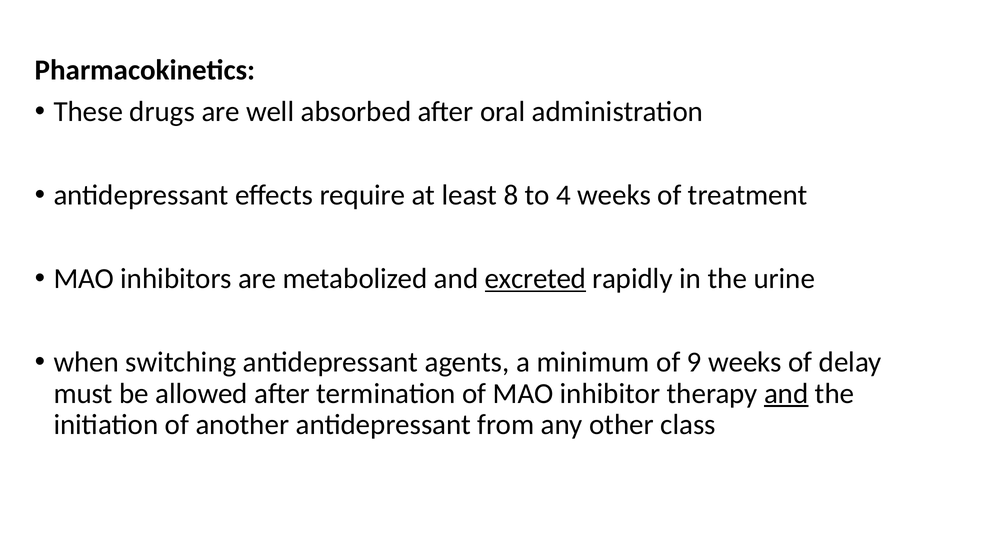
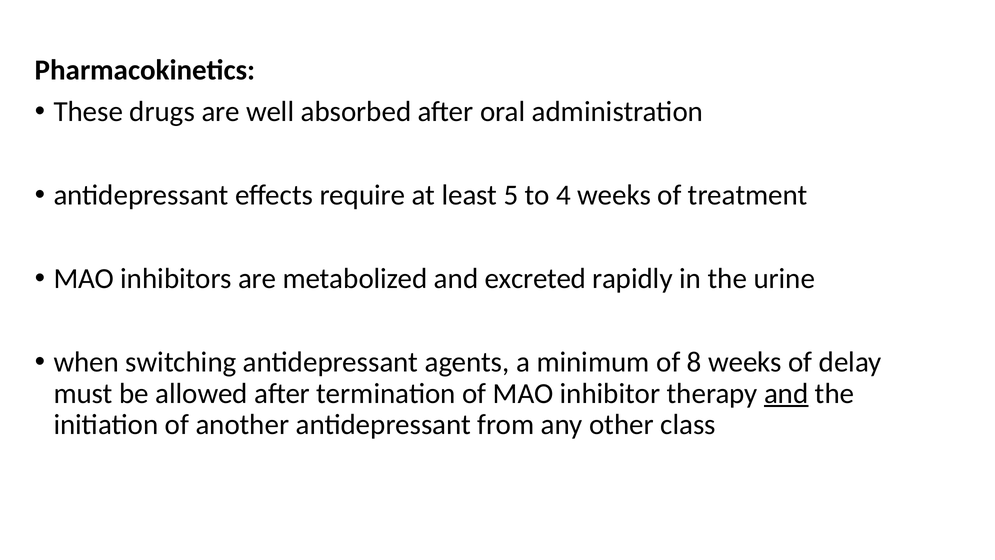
8: 8 -> 5 (511, 195)
excreted underline: present -> none (536, 278)
9: 9 -> 8 (694, 362)
